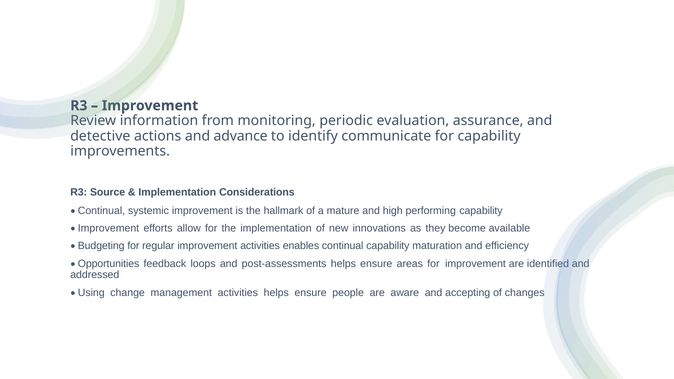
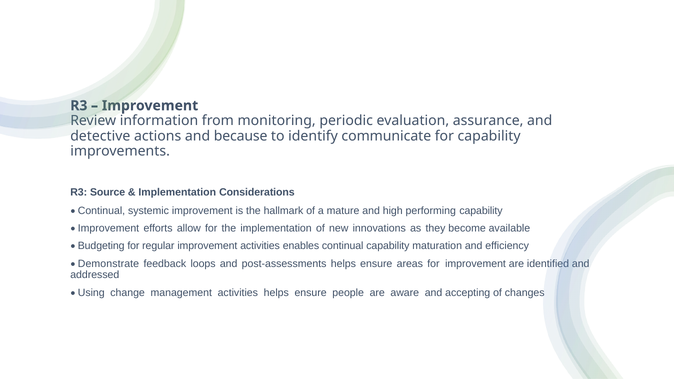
advance: advance -> because (241, 136)
Opportunities: Opportunities -> Demonstrate (108, 264)
